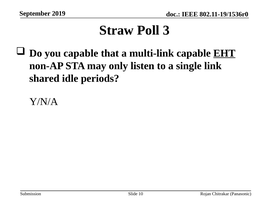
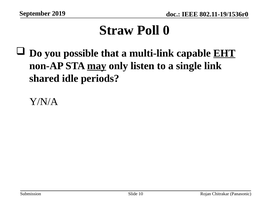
3: 3 -> 0 (166, 30)
you capable: capable -> possible (81, 53)
may underline: none -> present (97, 66)
